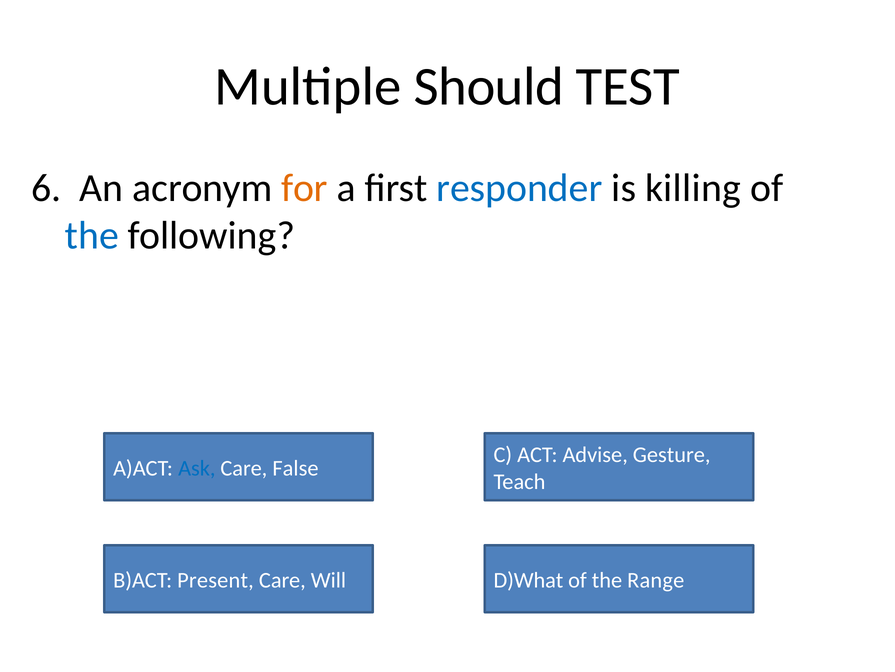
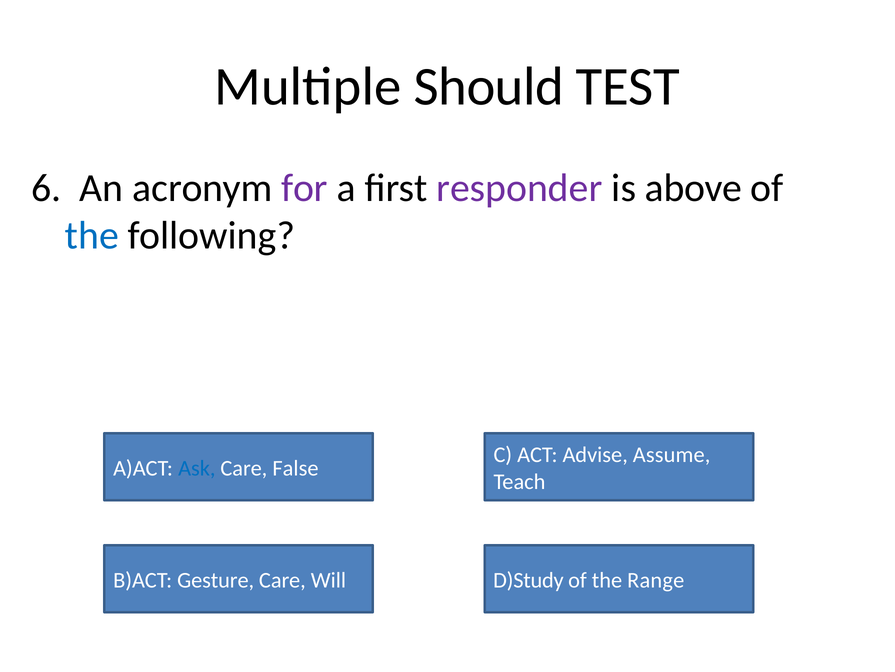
for colour: orange -> purple (305, 188)
responder colour: blue -> purple (519, 188)
killing: killing -> above (693, 188)
Gesture: Gesture -> Assume (672, 454)
Present: Present -> Gesture (216, 580)
D)What: D)What -> D)Study (528, 580)
